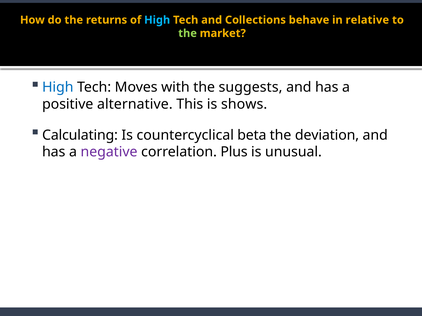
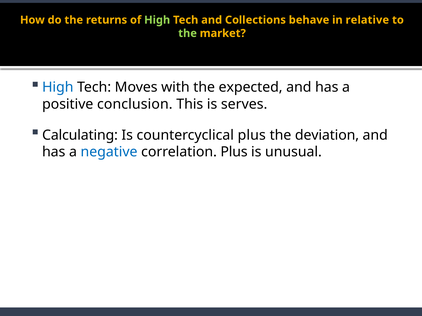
High colour: light blue -> light green (157, 20)
suggests: suggests -> expected (251, 87)
alternative: alternative -> conclusion (135, 104)
shows: shows -> serves (244, 104)
countercyclical beta: beta -> plus (252, 135)
negative colour: purple -> blue (109, 152)
